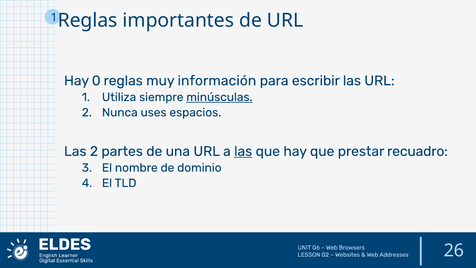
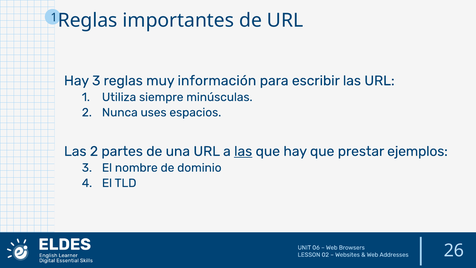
Hay 0: 0 -> 3 (96, 81)
minúsculas underline: present -> none (219, 97)
recuadro: recuadro -> ejemplos (417, 151)
